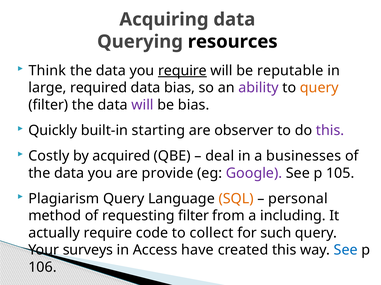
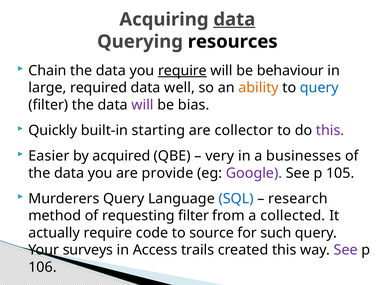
data underline: none -> present (234, 20)
Think: Think -> Chain (47, 71)
reputable: reputable -> behaviour (290, 71)
data bias: bias -> well (180, 88)
ability colour: purple -> orange (259, 88)
query colour: orange -> blue (319, 88)
observer: observer -> collector (244, 131)
Costly: Costly -> Easier (49, 156)
deal: deal -> very (220, 156)
Plagiarism: Plagiarism -> Murderers (64, 199)
SQL colour: orange -> blue (236, 199)
personal: personal -> research (298, 199)
including: including -> collected (293, 216)
collect: collect -> source (212, 234)
have: have -> trails (198, 251)
See colour: blue -> purple (346, 251)
